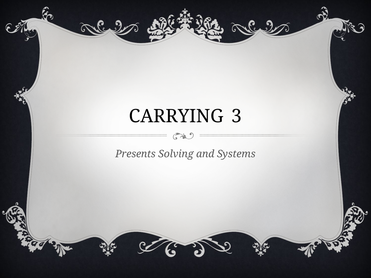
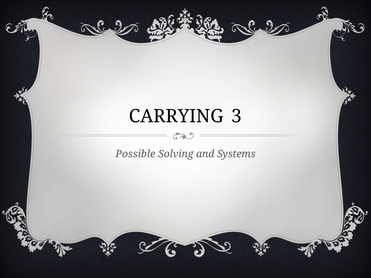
Presents: Presents -> Possible (135, 154)
